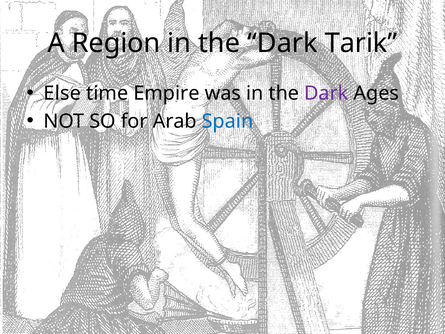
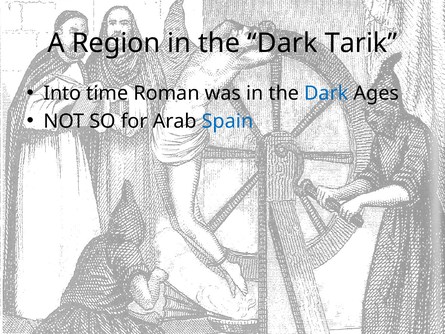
Else: Else -> Into (62, 93)
Empire: Empire -> Roman (166, 93)
Dark colour: purple -> blue (326, 93)
